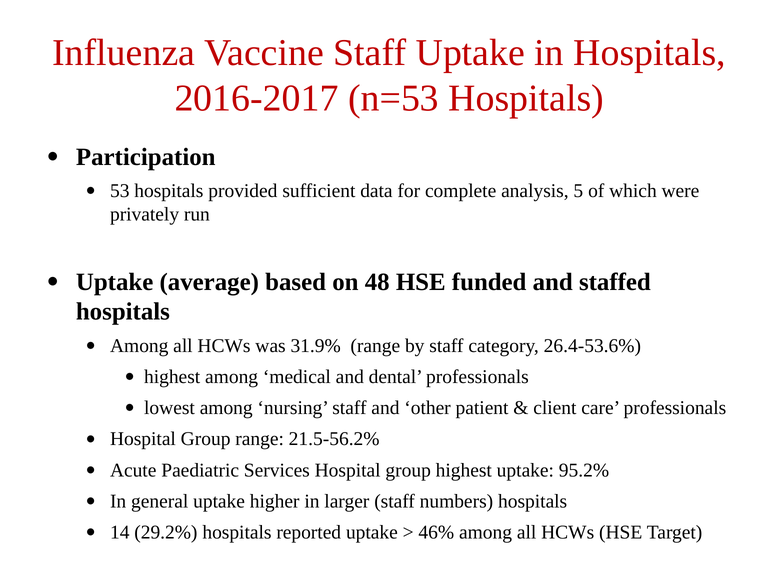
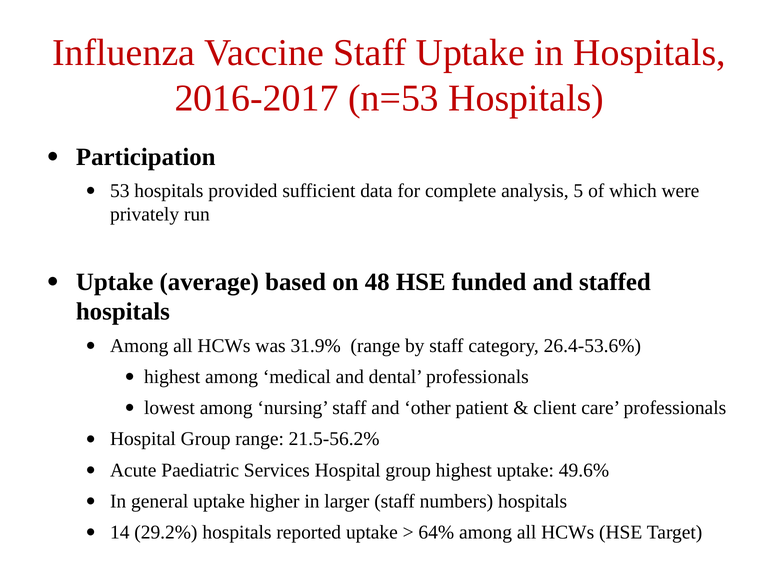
95.2%: 95.2% -> 49.6% (584, 470)
46%: 46% -> 64% (436, 533)
